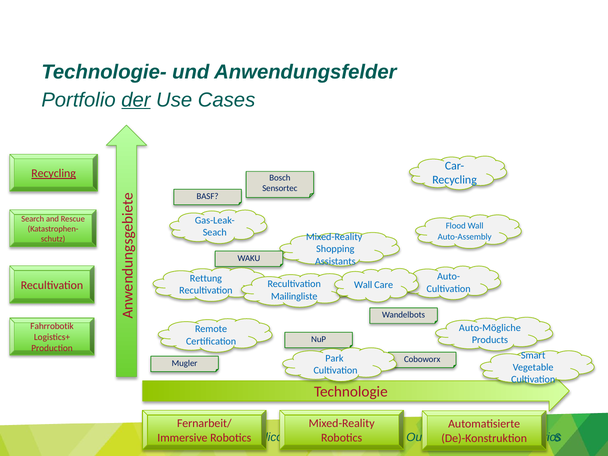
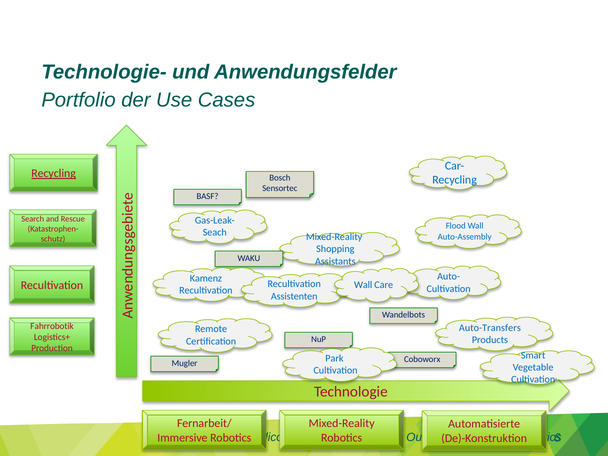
der underline: present -> none (136, 100)
Rettung: Rettung -> Kamenz (206, 278)
Mailingliste: Mailingliste -> Assistenten (294, 296)
Auto-Mögliche: Auto-Mögliche -> Auto-Transfers (490, 328)
